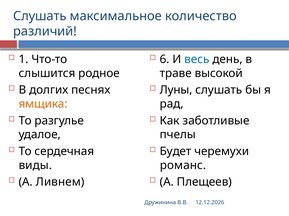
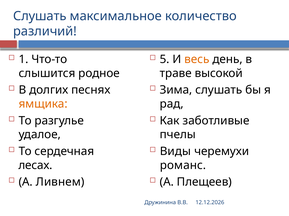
6: 6 -> 5 (165, 59)
весь colour: blue -> orange (197, 59)
Луны: Луны -> Зима (176, 90)
Будет: Будет -> Виды (175, 152)
виды: виды -> лесах (35, 166)
